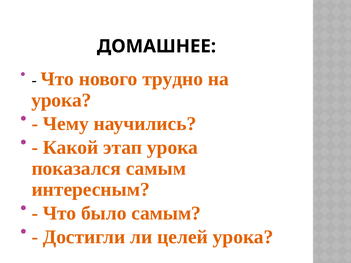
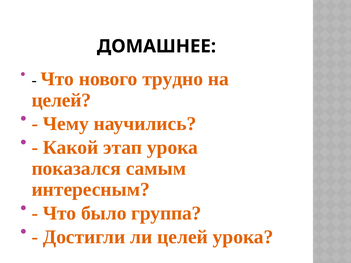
урока: урока -> целей (61, 100)
было самым: самым -> группа (166, 213)
